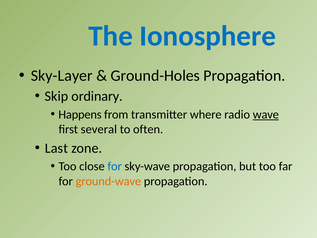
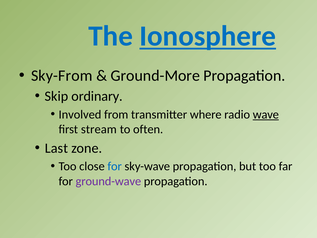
Ionosphere underline: none -> present (208, 36)
Sky-Layer: Sky-Layer -> Sky-From (62, 76)
Ground-Holes: Ground-Holes -> Ground-More (155, 76)
Happens: Happens -> Involved (80, 114)
several: several -> stream (99, 129)
ground-wave colour: orange -> purple (108, 181)
